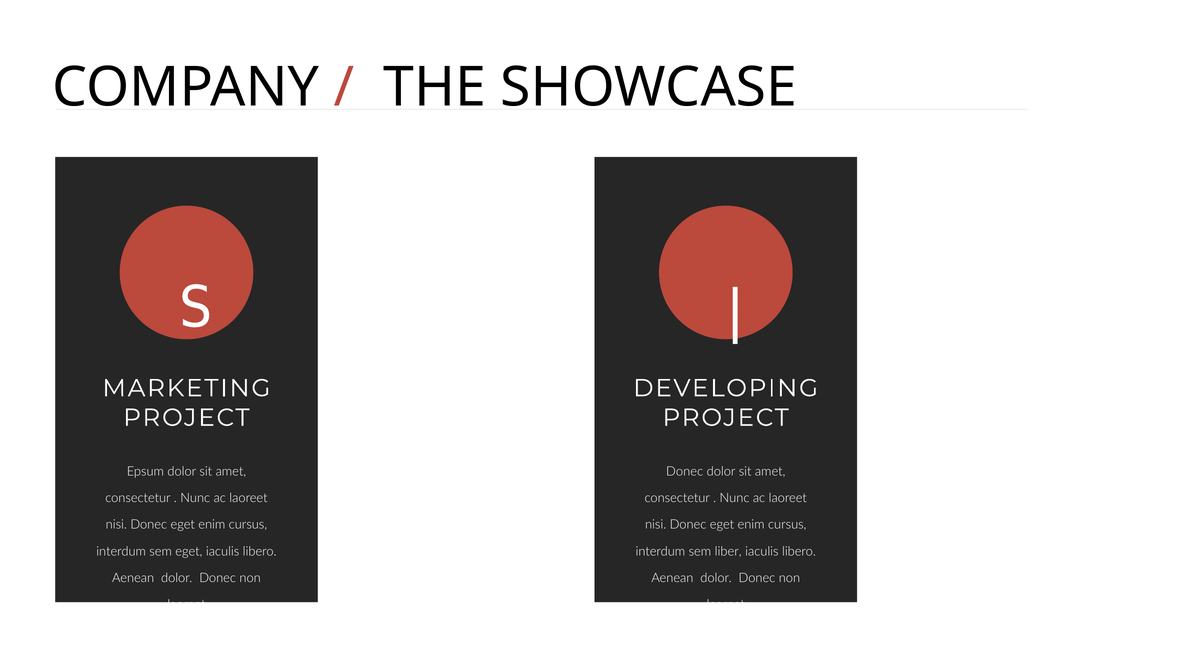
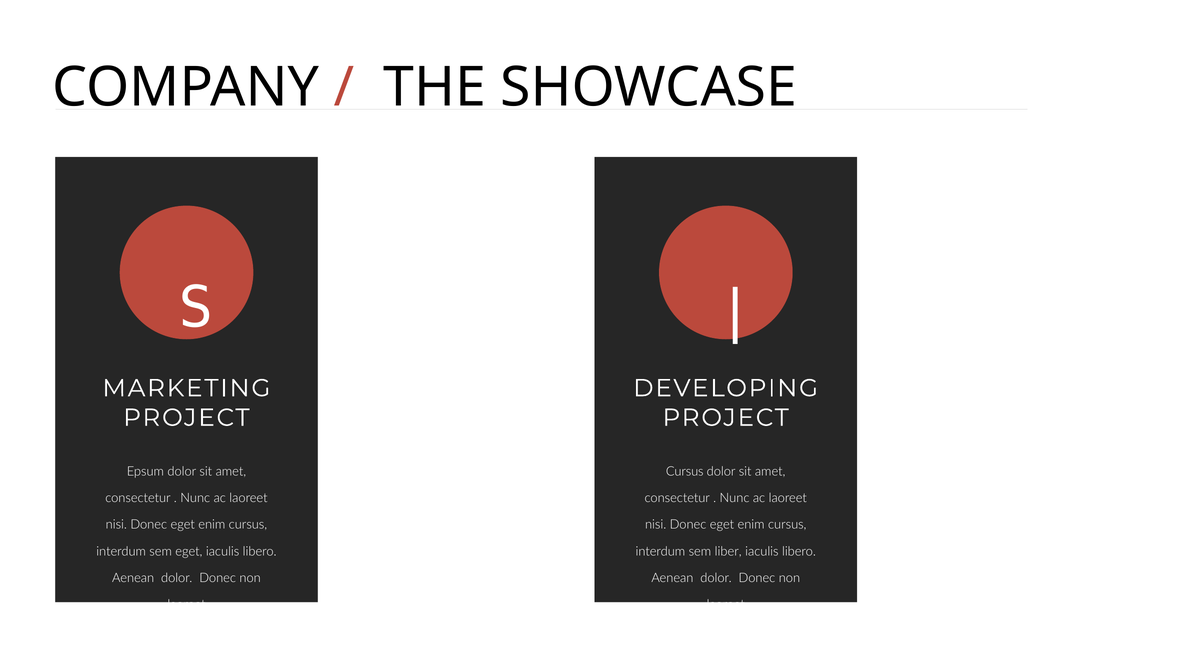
Donec: Donec -> Cursus (685, 472)
